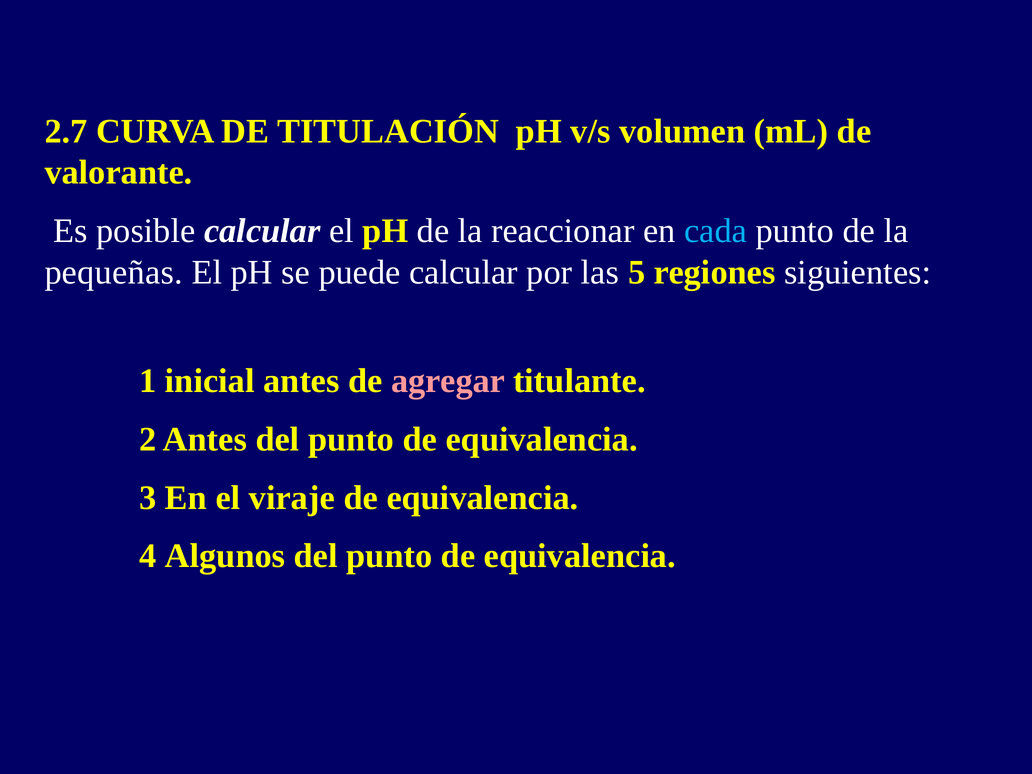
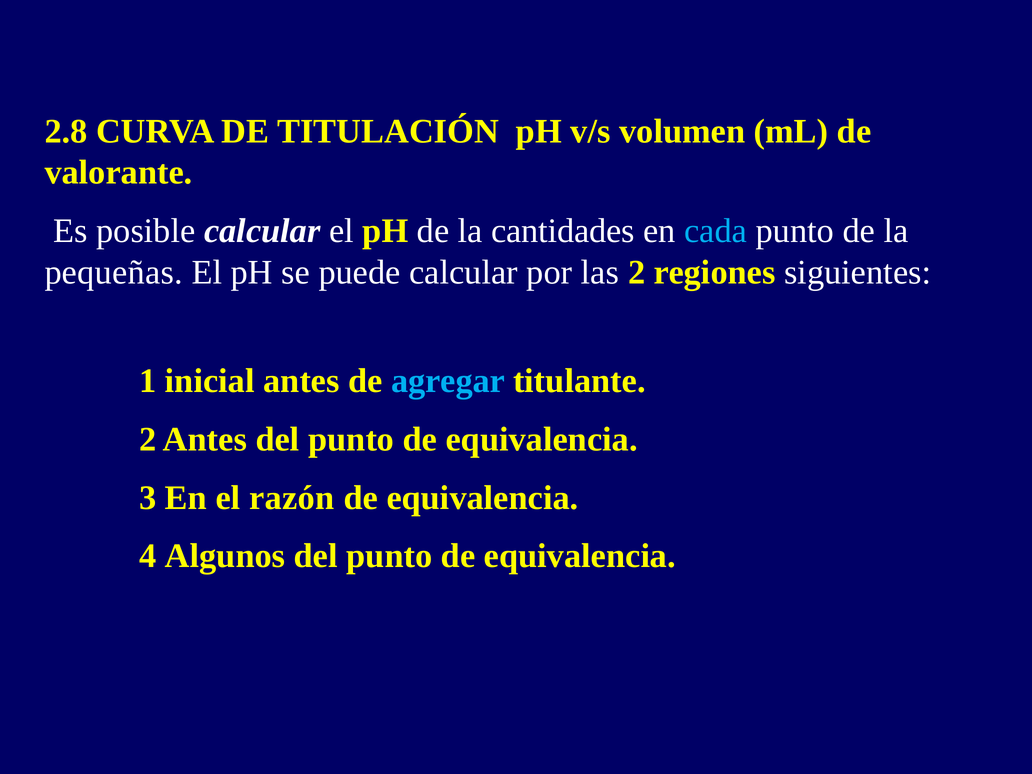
2.7: 2.7 -> 2.8 (66, 131)
reaccionar: reaccionar -> cantidades (563, 231)
las 5: 5 -> 2 (637, 272)
agregar colour: pink -> light blue (448, 381)
viraje: viraje -> razón (292, 498)
